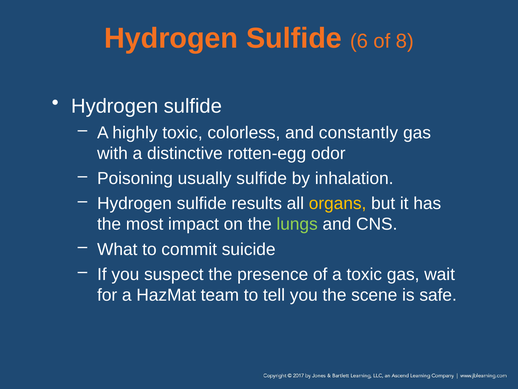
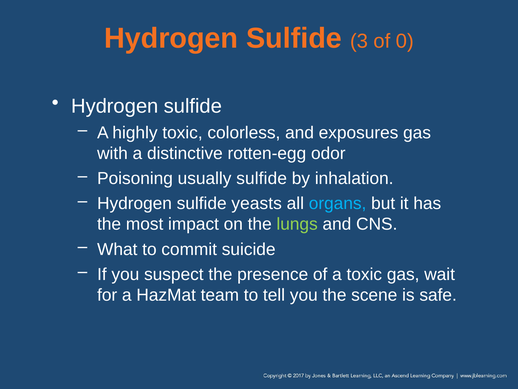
6: 6 -> 3 (359, 41)
8: 8 -> 0 (405, 41)
constantly: constantly -> exposures (359, 132)
results: results -> yeasts (257, 203)
organs colour: yellow -> light blue (338, 203)
